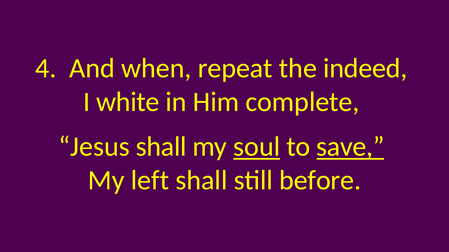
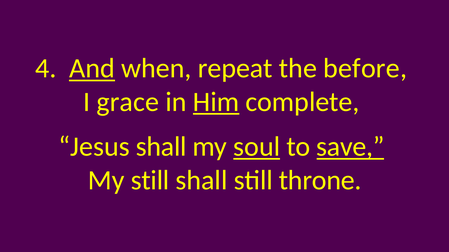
And underline: none -> present (92, 68)
indeed: indeed -> before (365, 68)
white: white -> grace (128, 102)
Him underline: none -> present (216, 102)
My left: left -> still (150, 181)
before: before -> throne (320, 181)
